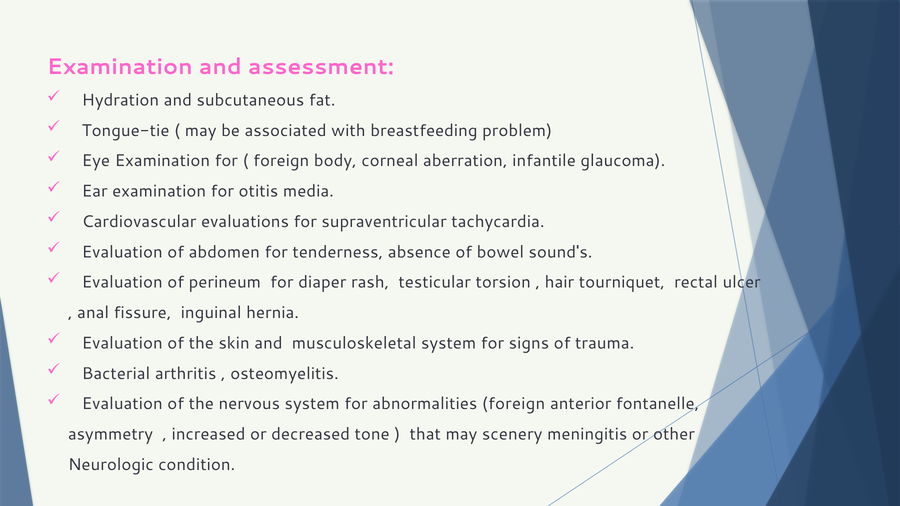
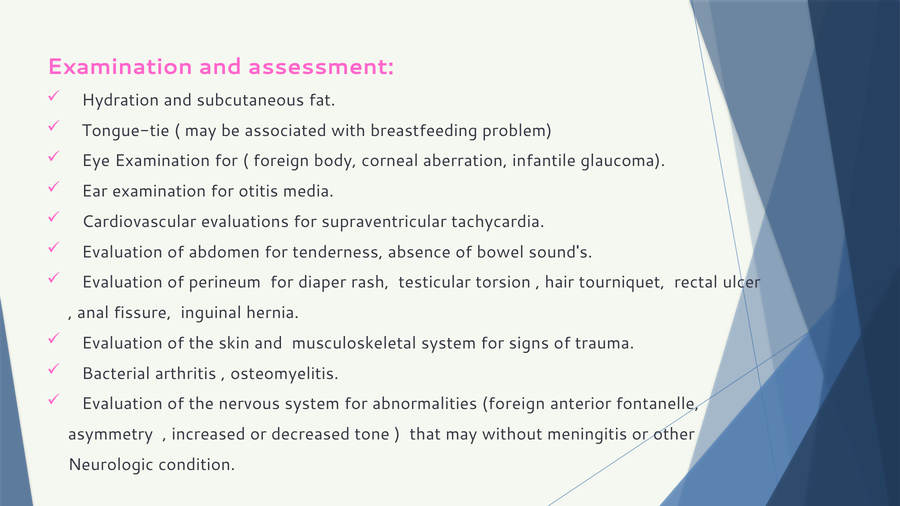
scenery: scenery -> without (512, 434)
